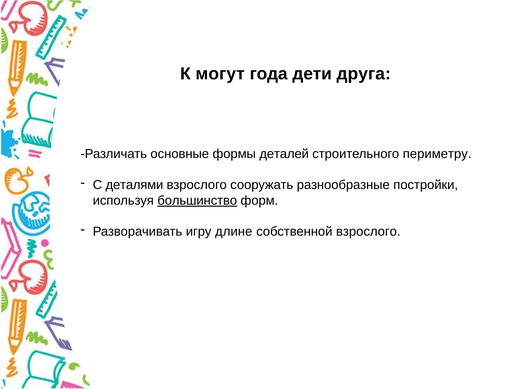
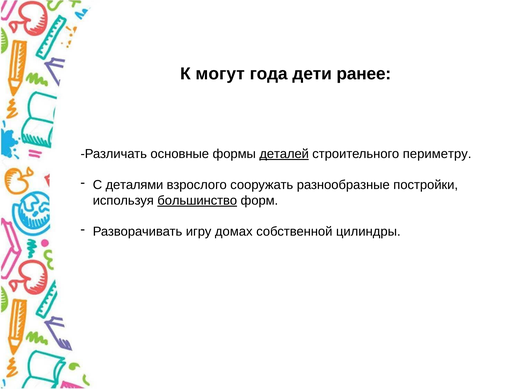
друга: друга -> ранее (364, 74)
деталей underline: none -> present (284, 154)
длине: длине -> домах (234, 231)
собственной взрослого: взрослого -> цилиндры (368, 231)
